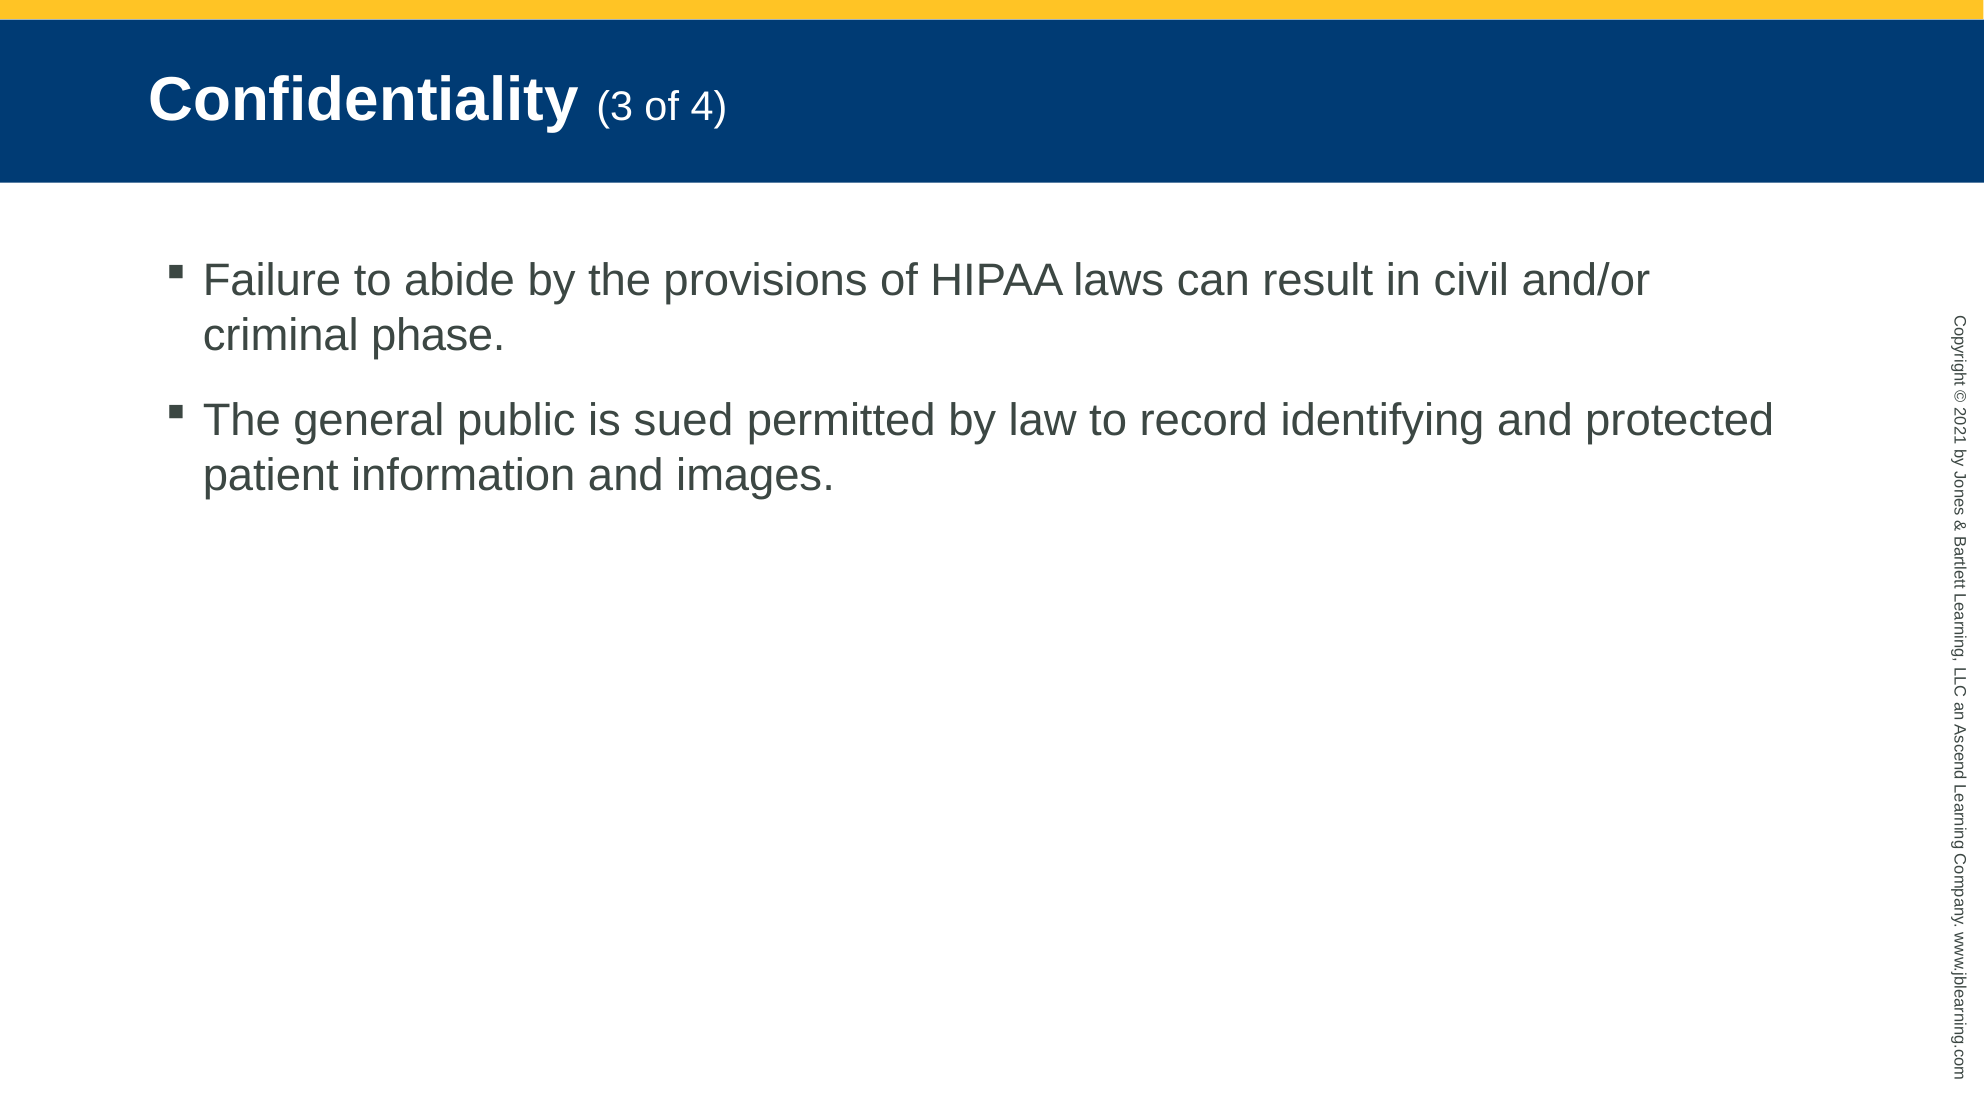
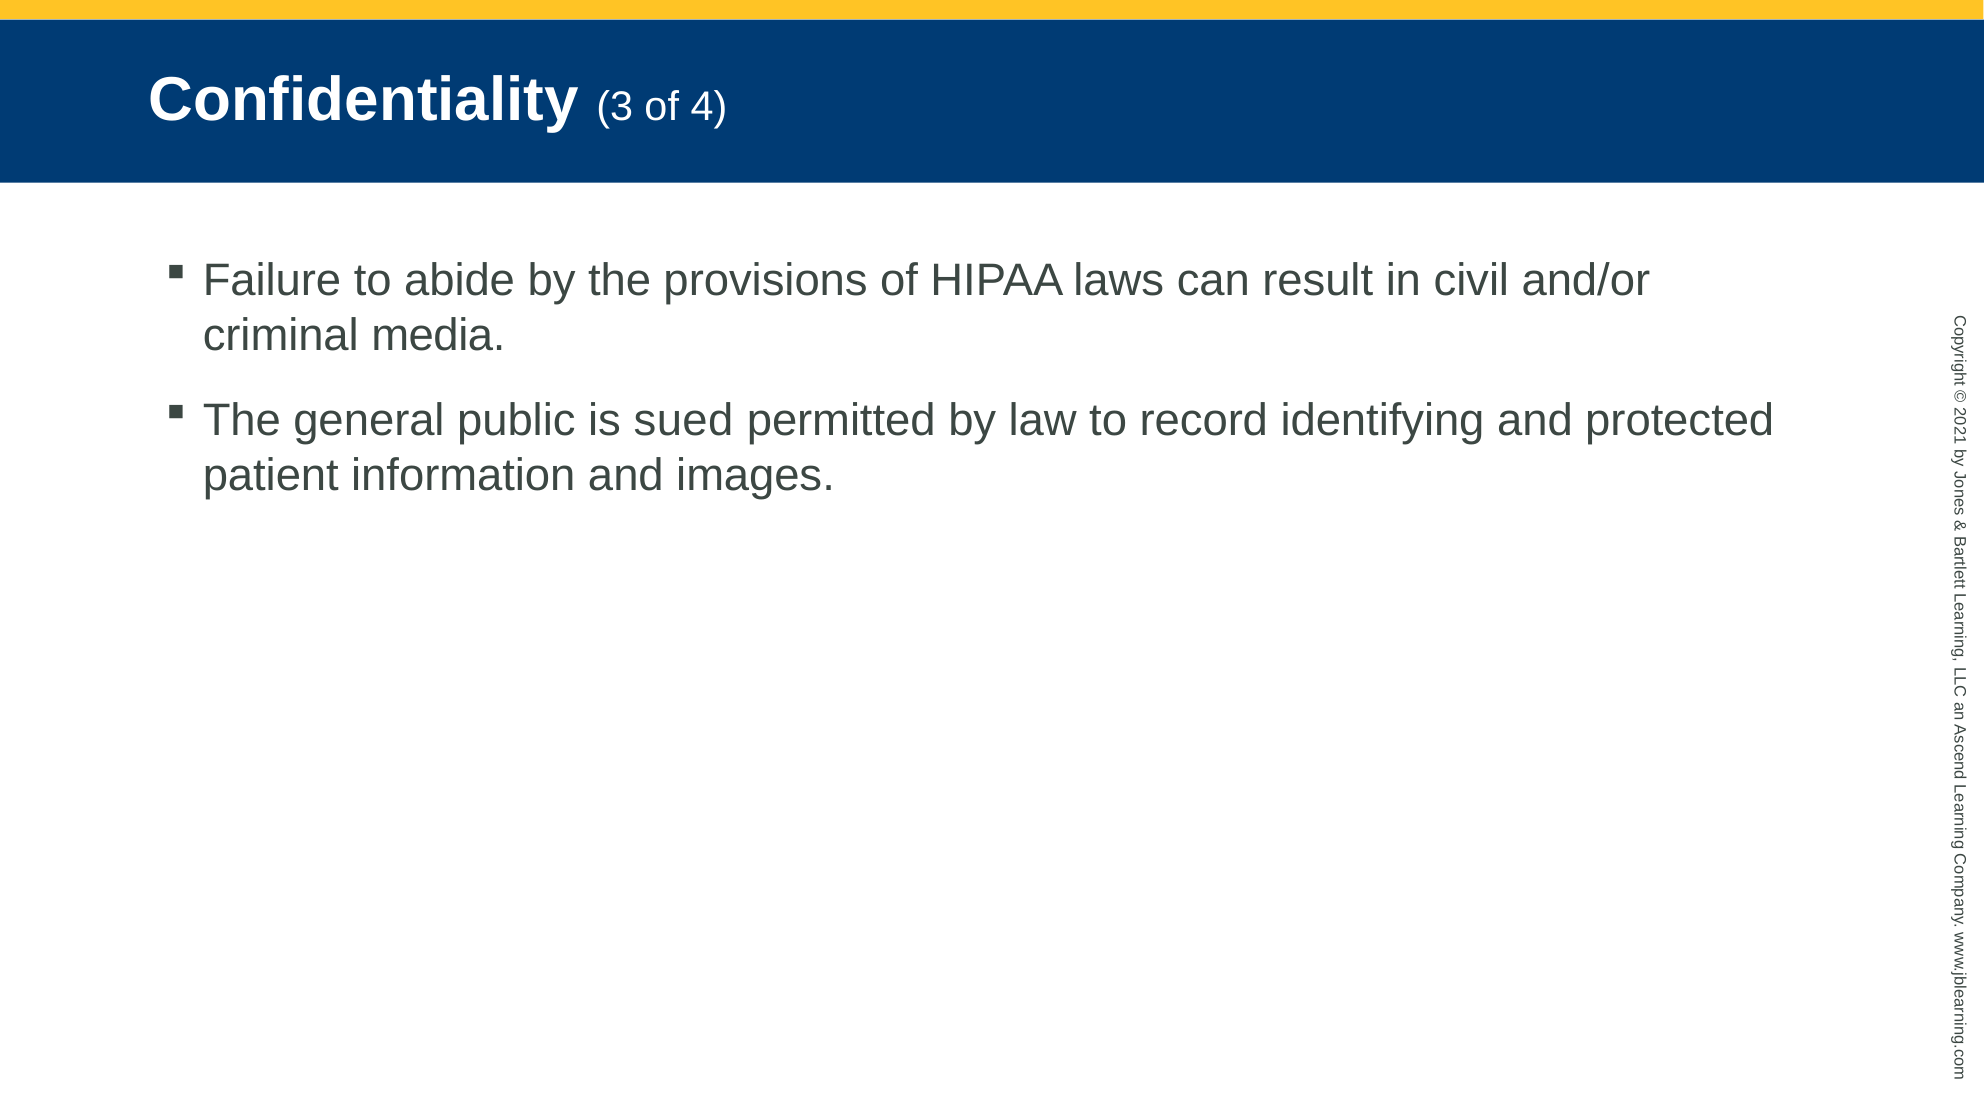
phase: phase -> media (438, 335)
